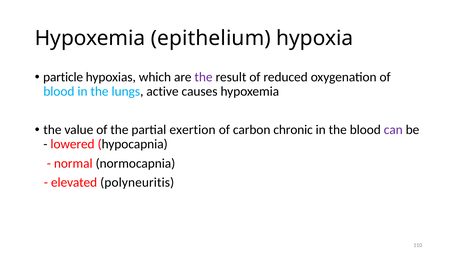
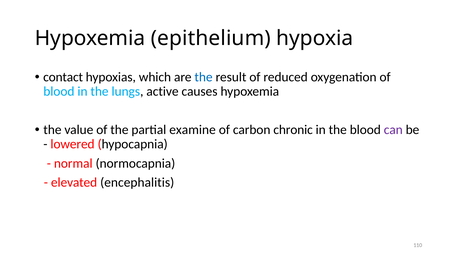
particle: particle -> contact (63, 77)
the colour: purple -> blue (204, 77)
exertion: exertion -> examine (193, 130)
polyneuritis: polyneuritis -> encephalitis (137, 183)
